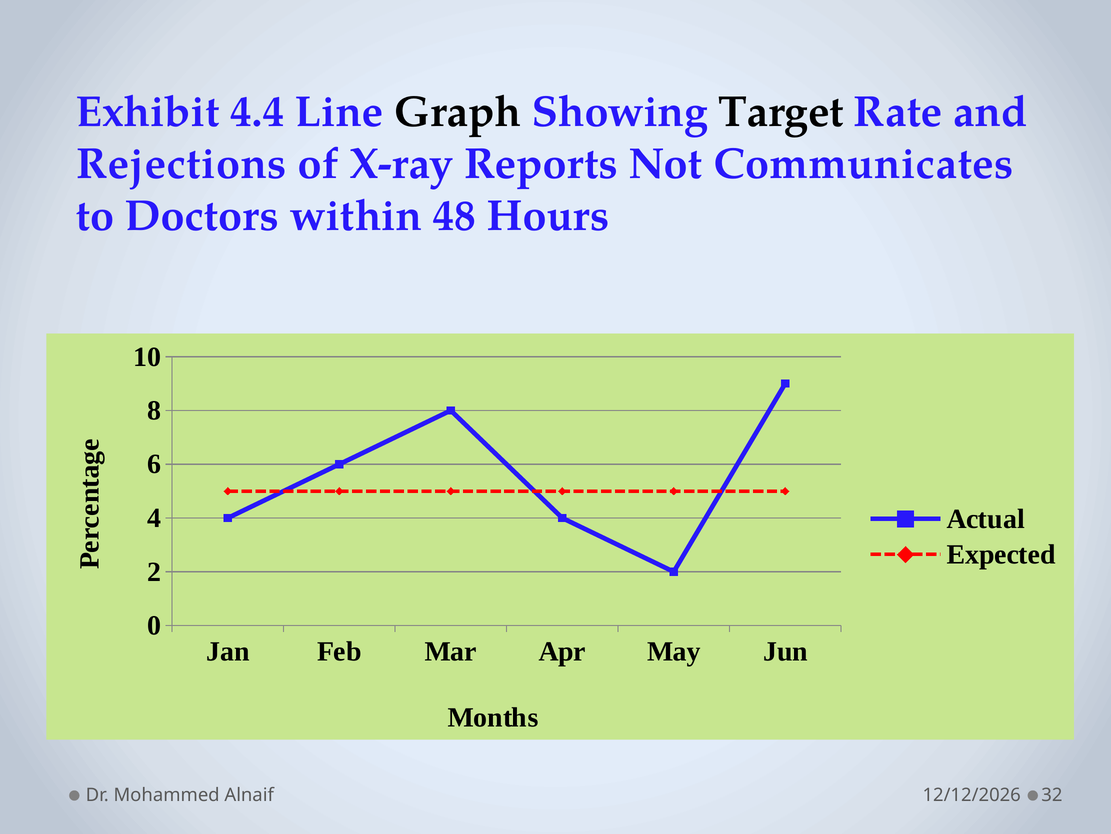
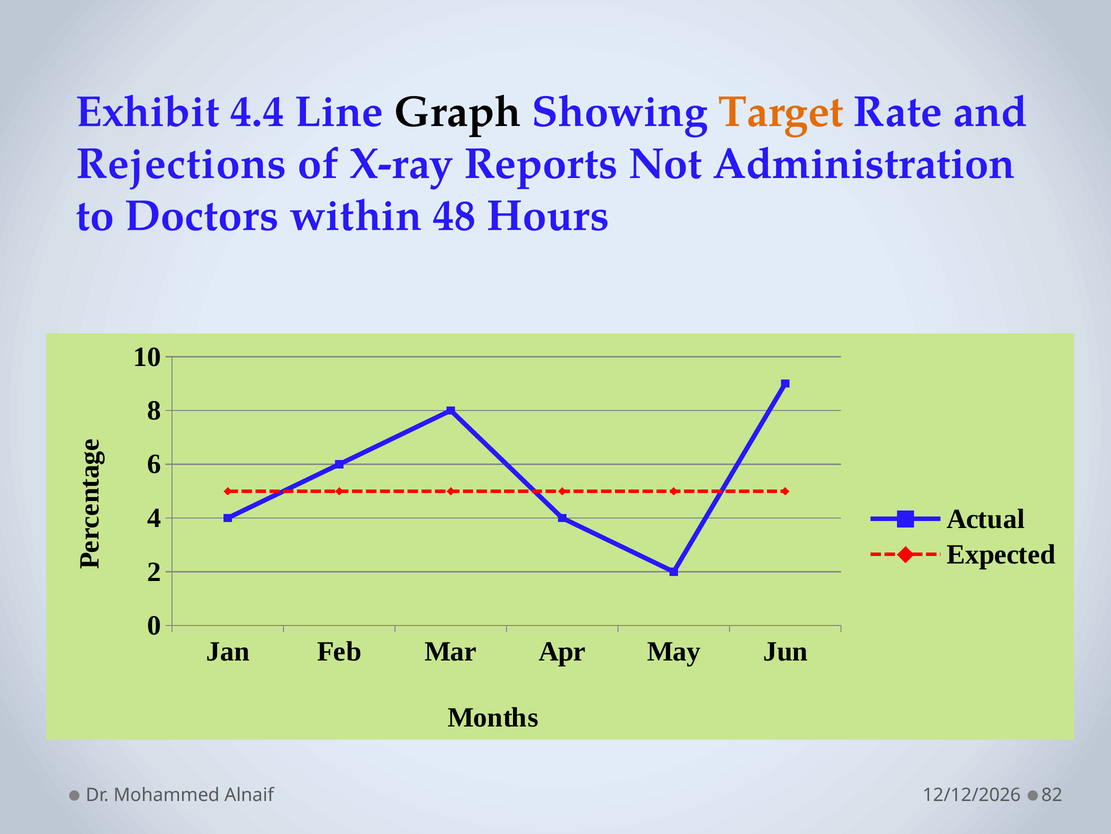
Target colour: black -> orange (781, 112)
Communicates: Communicates -> Administration (864, 164)
32: 32 -> 82 (1052, 794)
